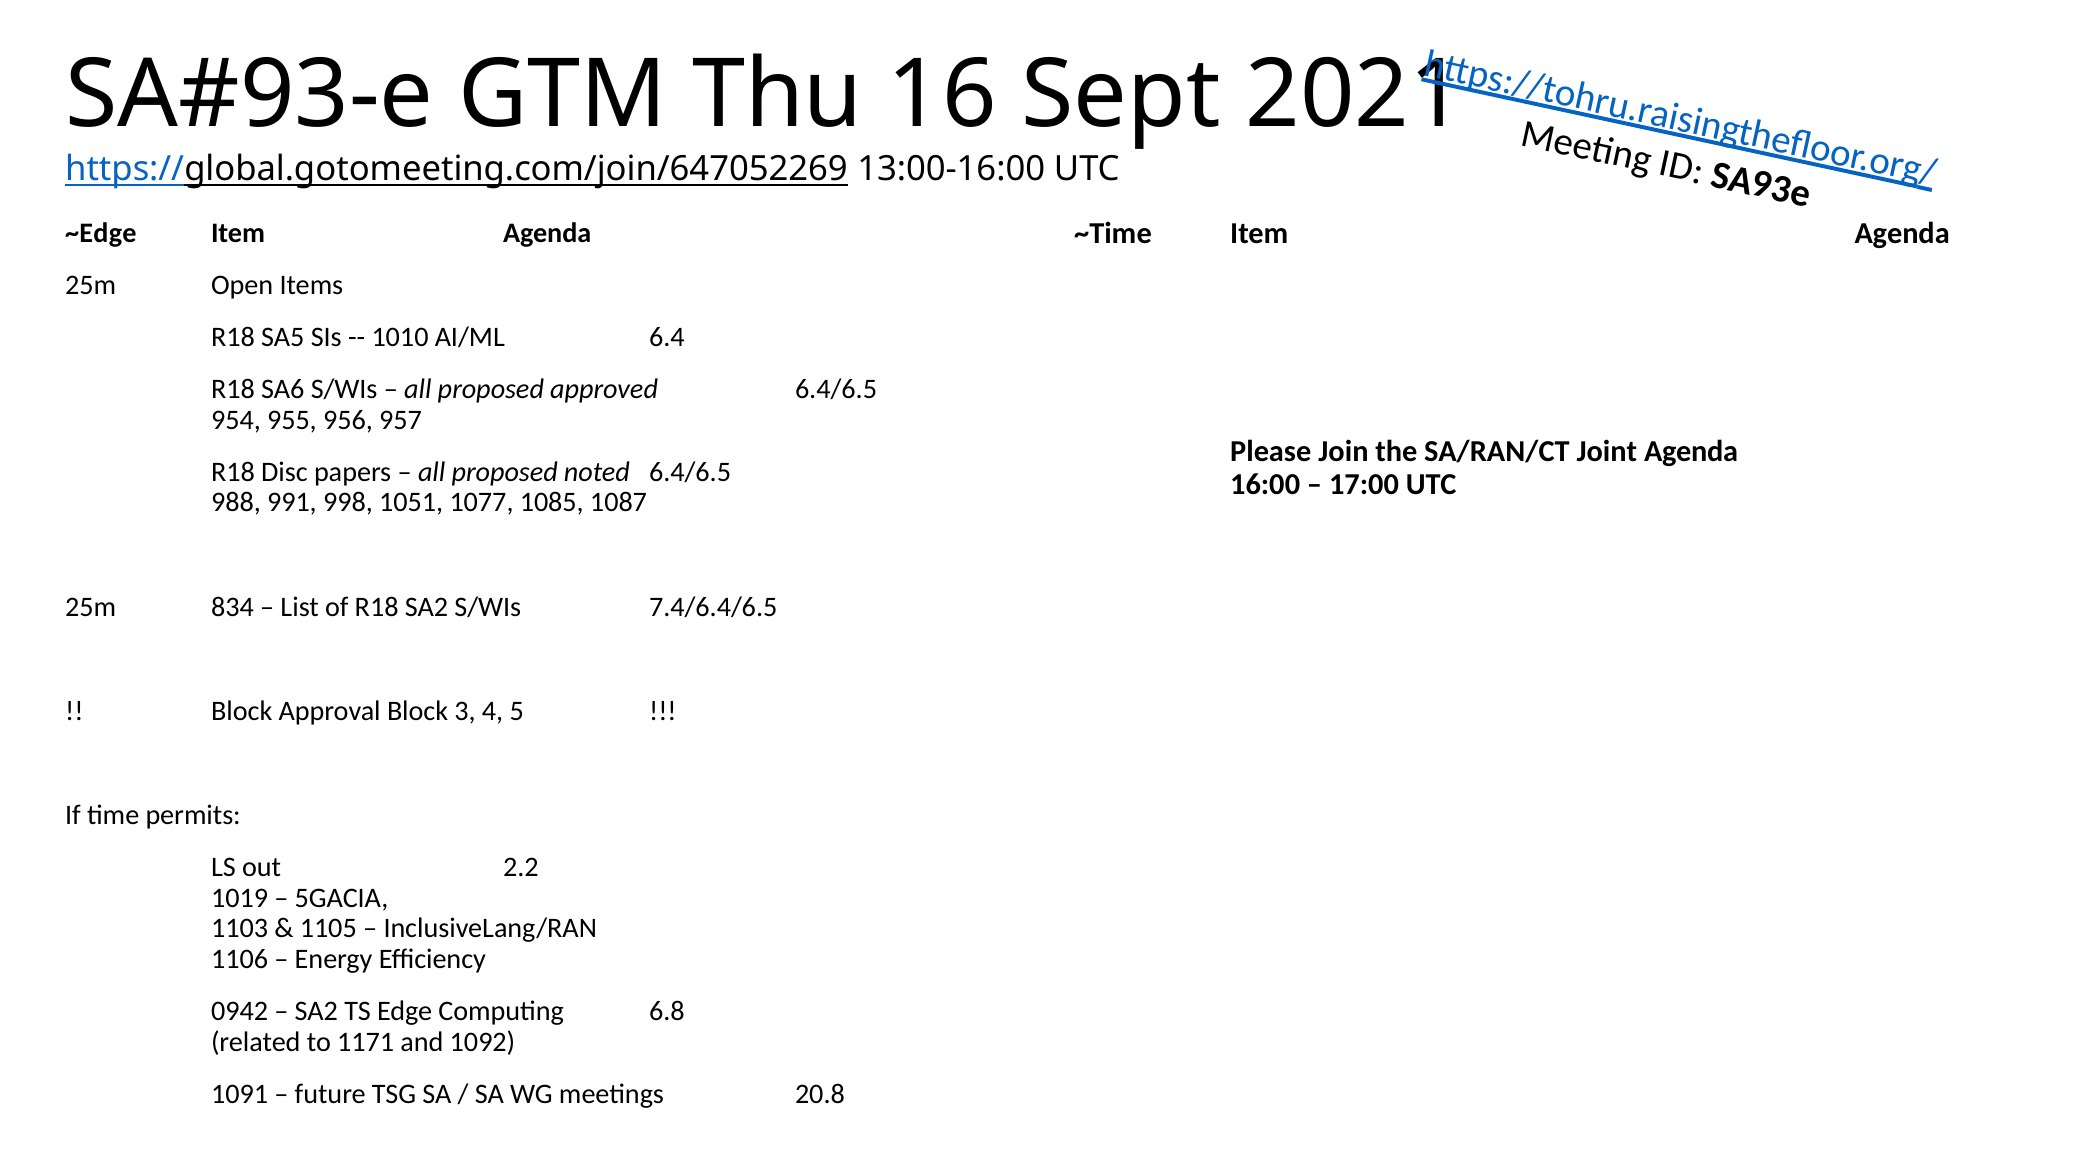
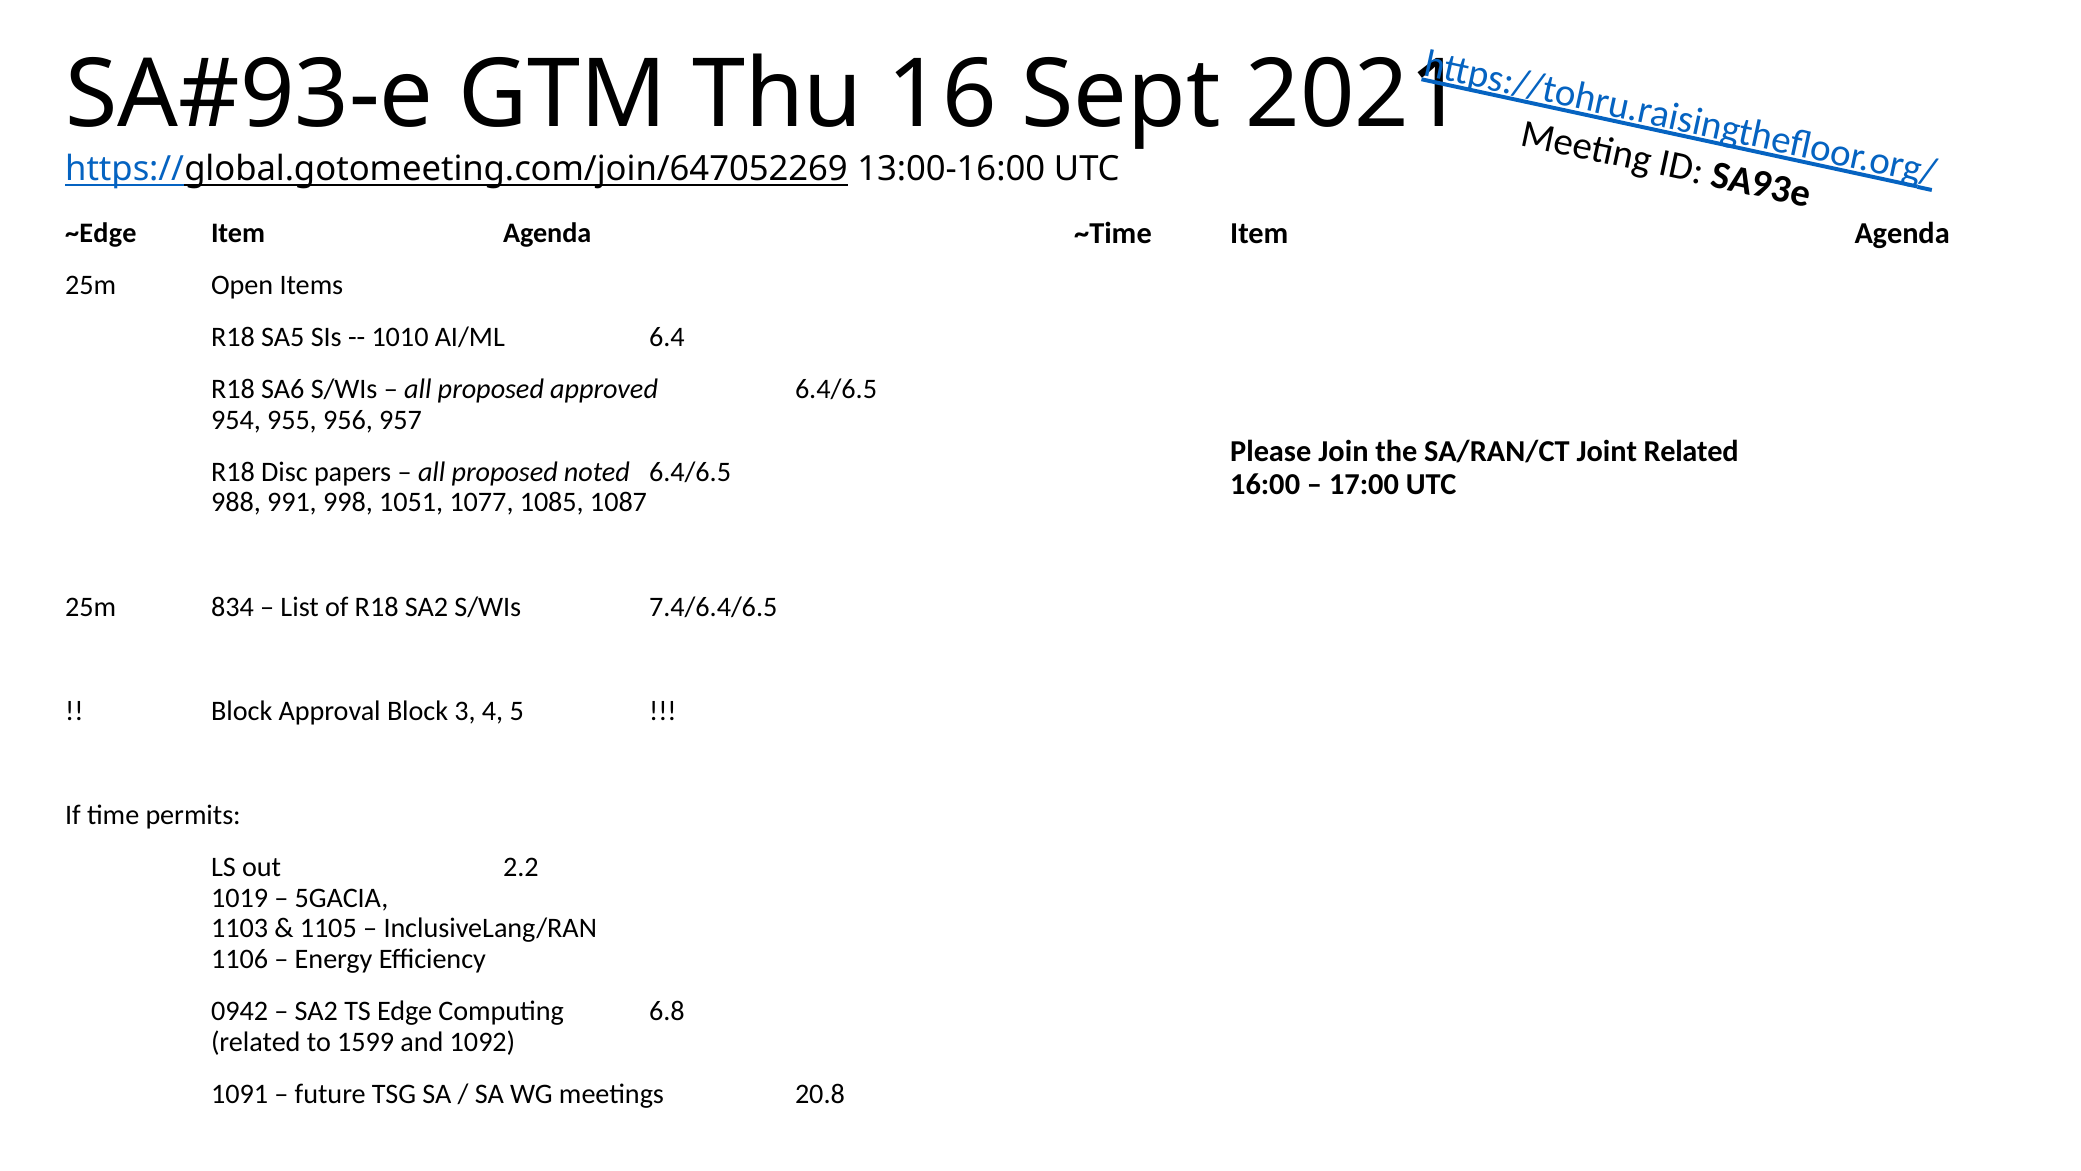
Joint Agenda: Agenda -> Related (1691, 452)
1171: 1171 -> 1599 (366, 1041)
